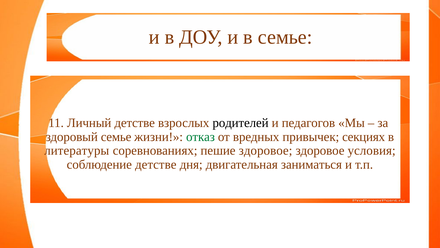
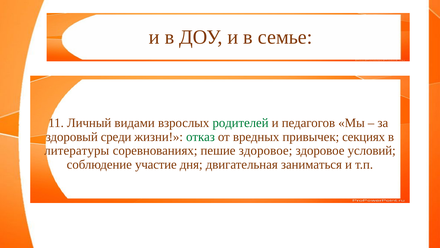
Личный детстве: детстве -> видами (135, 123)
родителей colour: black -> green (241, 123)
здоровый семье: семье -> среди (116, 137)
условия: условия -> условий (372, 150)
соблюдение детстве: детстве -> участие (156, 164)
